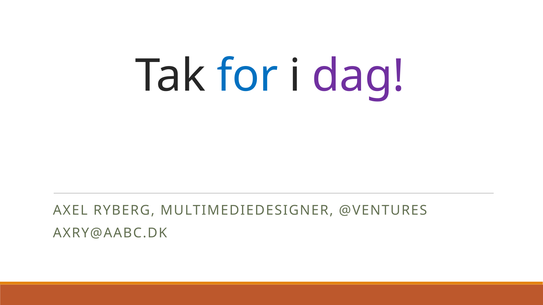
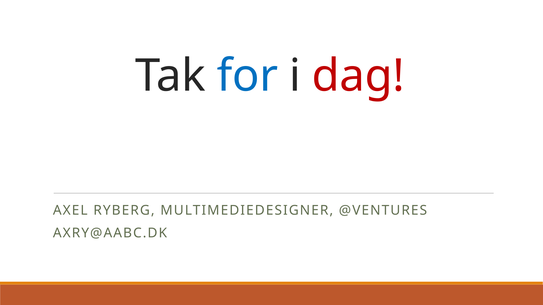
dag colour: purple -> red (358, 76)
